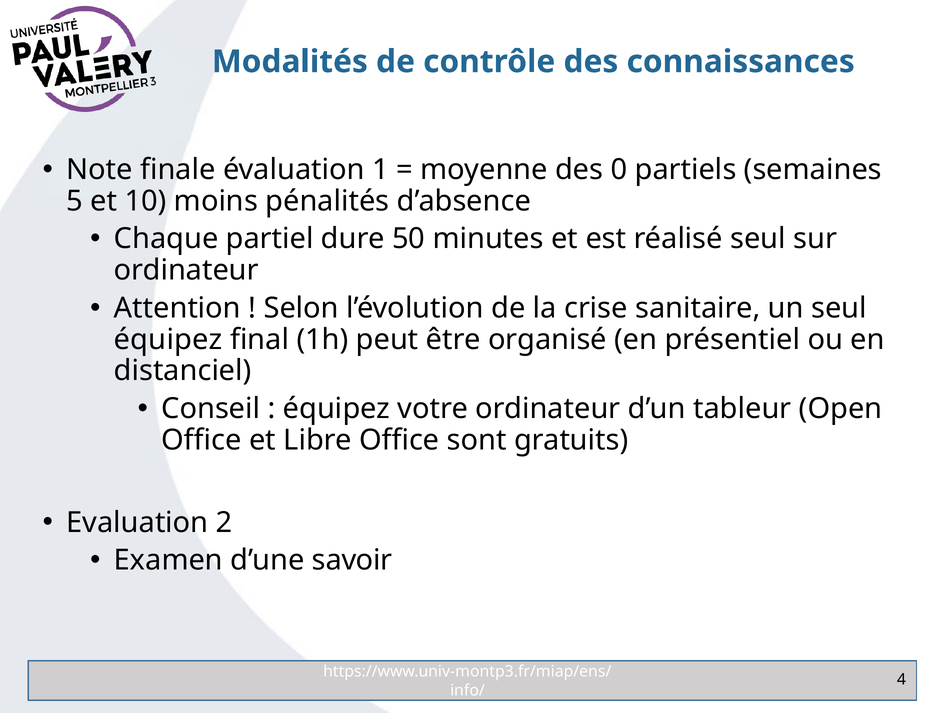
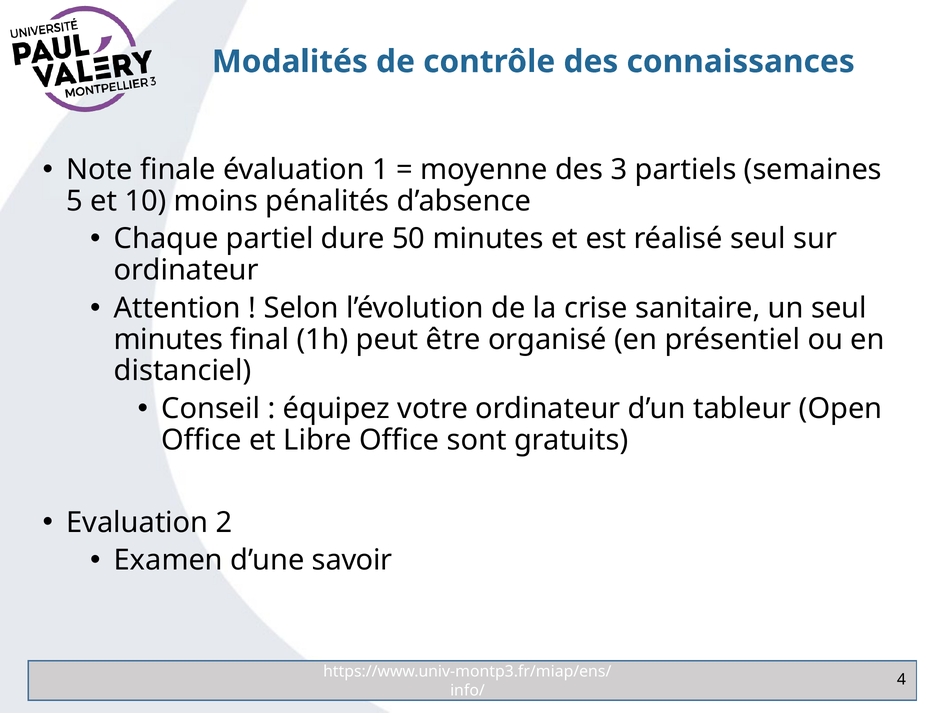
0: 0 -> 3 (619, 170)
équipez: équipez -> minutes (168, 339)
